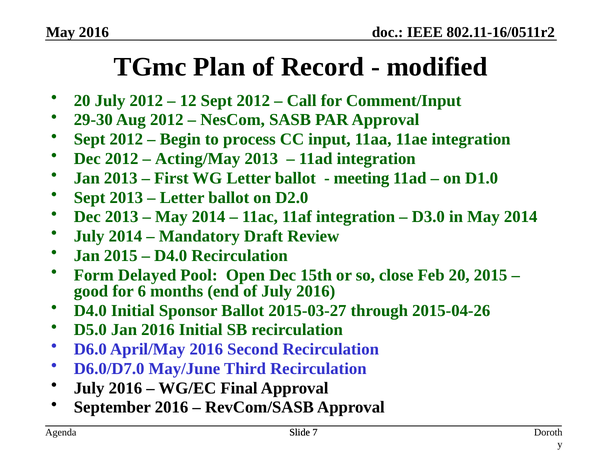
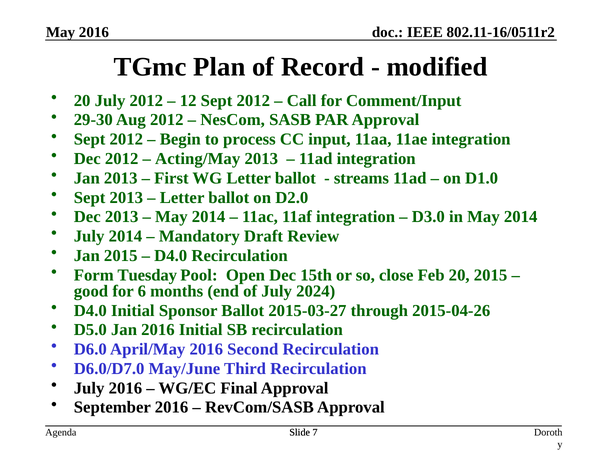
meeting: meeting -> streams (361, 178)
Delayed: Delayed -> Tuesday (147, 275)
of July 2016: 2016 -> 2024 (316, 291)
